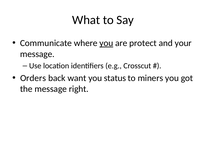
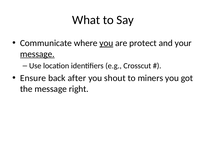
message underline: none -> present (37, 54)
Orders: Orders -> Ensure (33, 78)
want: want -> after (77, 78)
status: status -> shout (115, 78)
